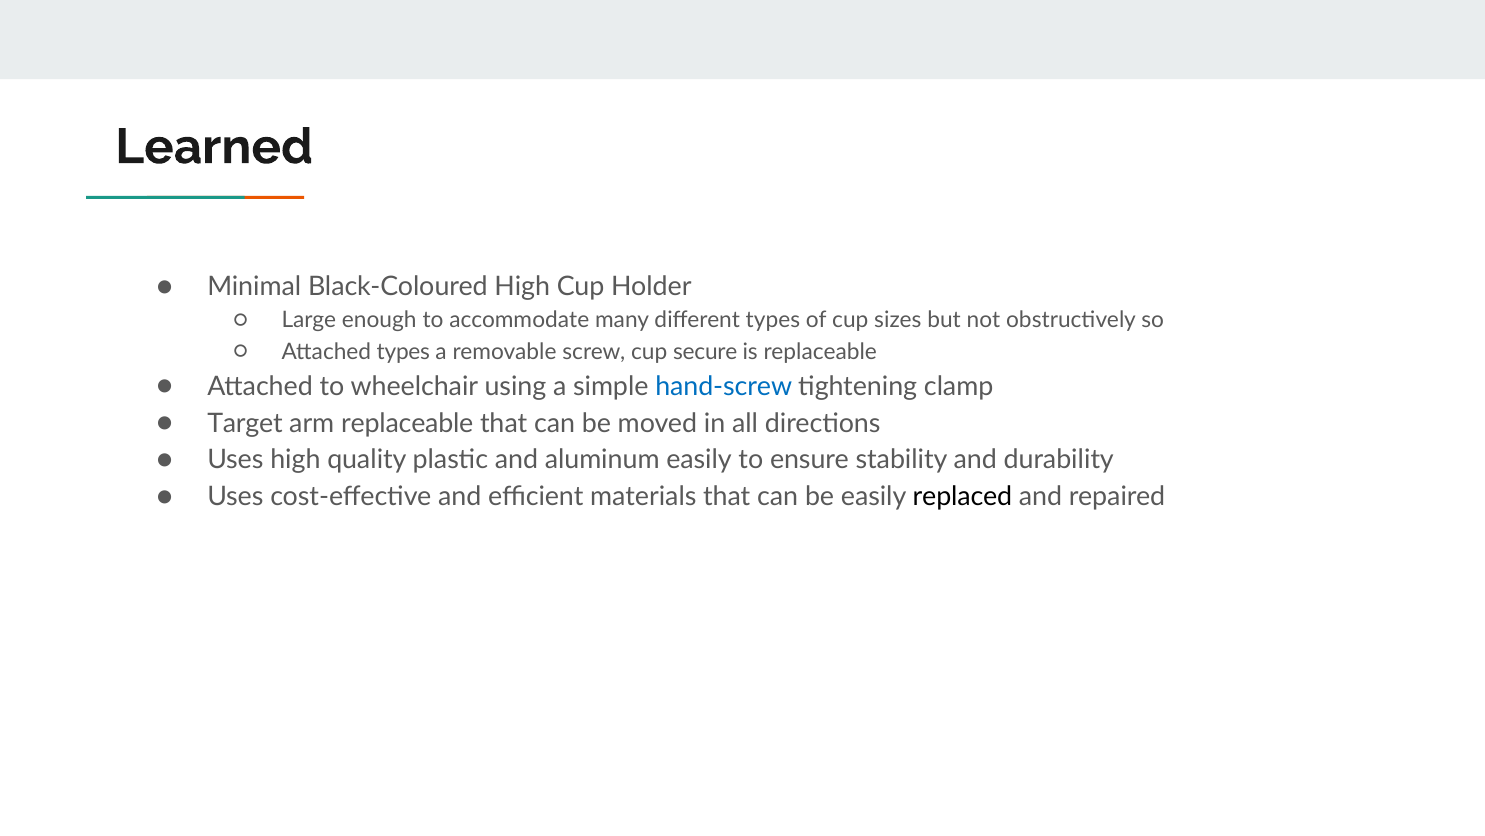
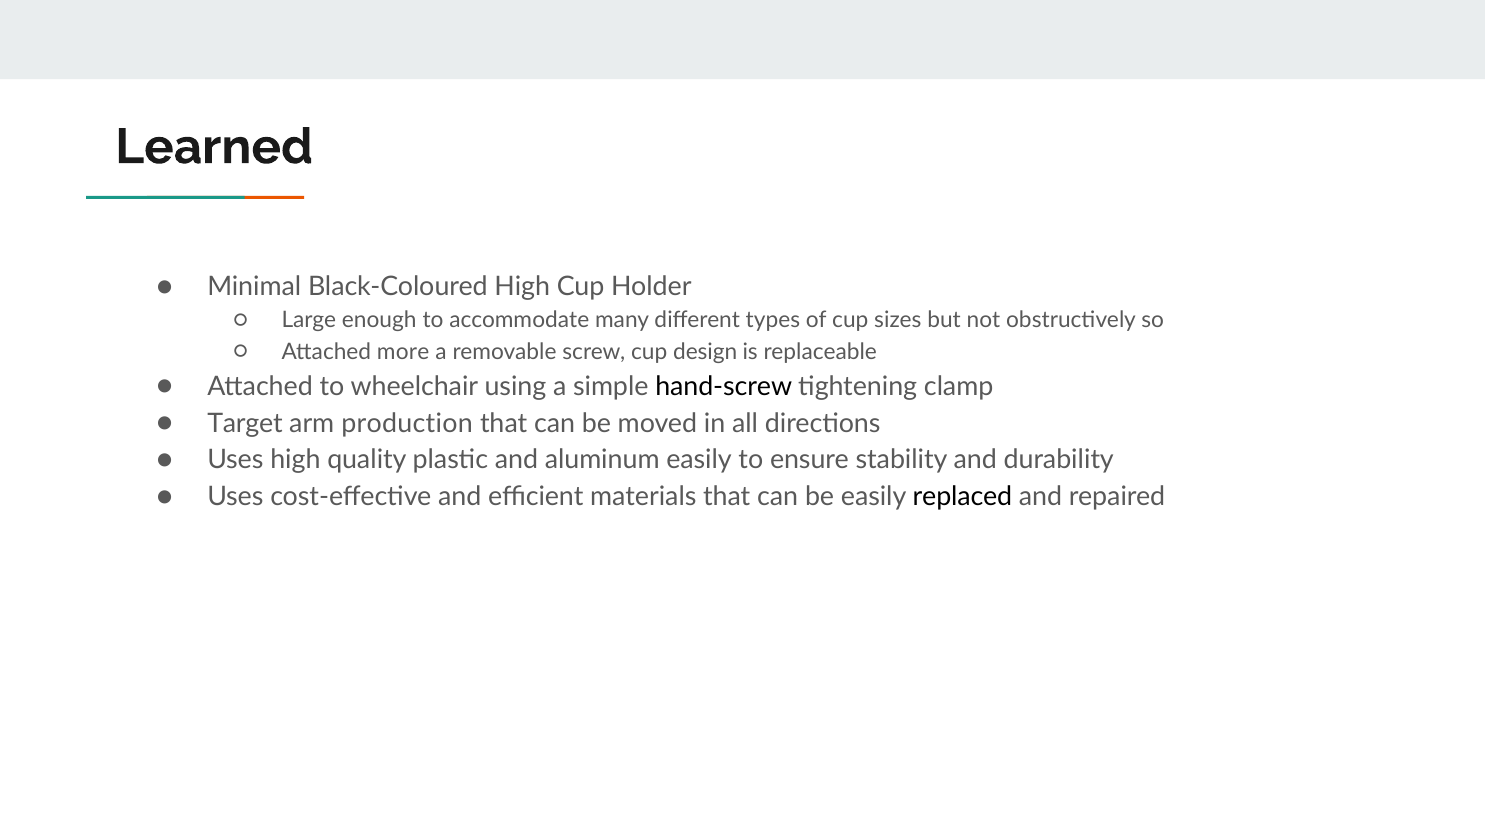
Attached types: types -> more (403, 351)
secure: secure -> design (705, 351)
hand-screw colour: blue -> black (724, 386)
arm replaceable: replaceable -> production (407, 423)
